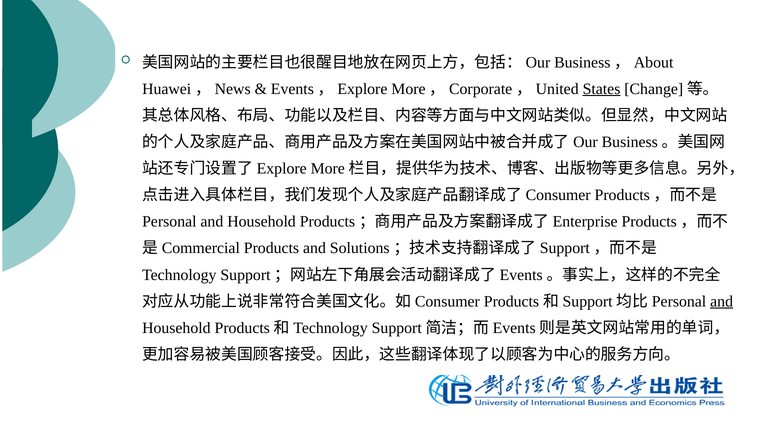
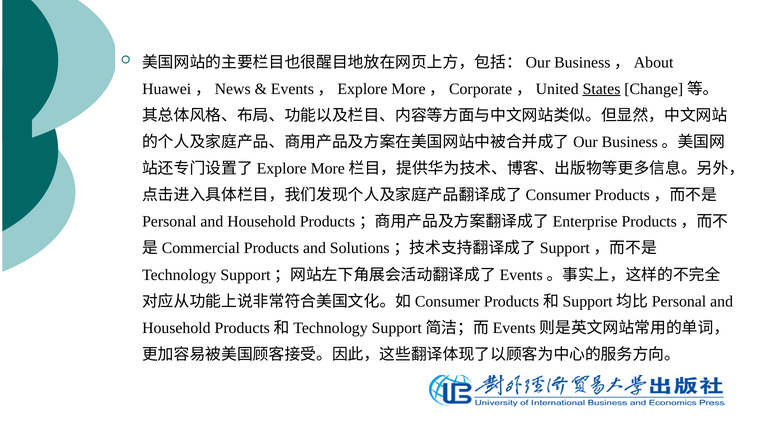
and underline: present -> none (722, 301)
